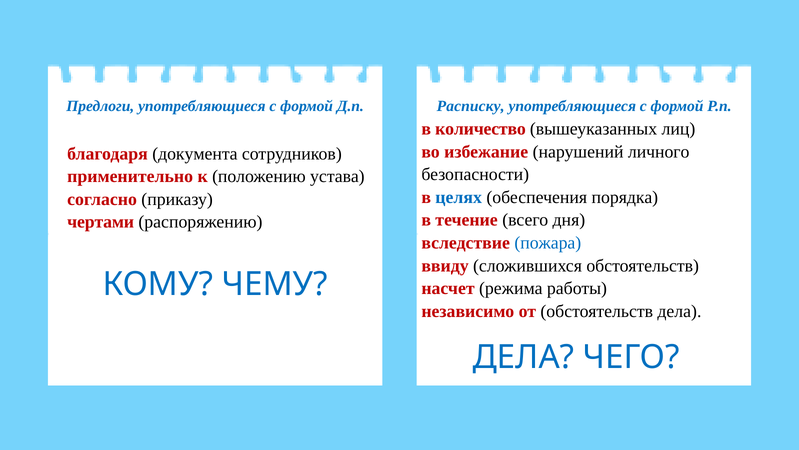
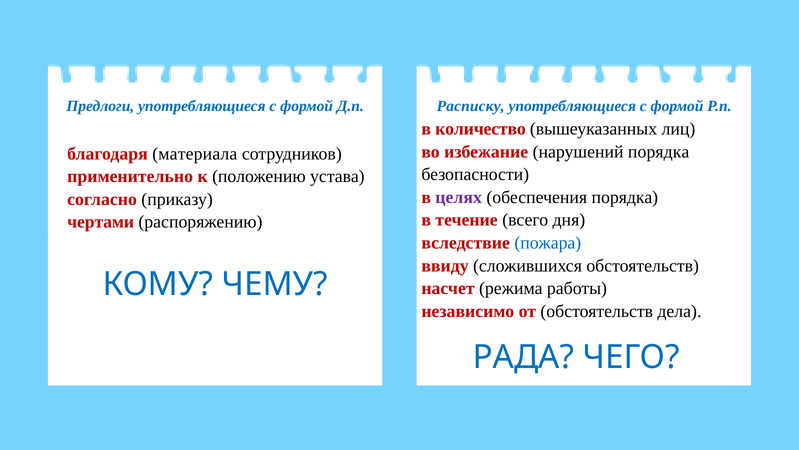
нарушений личного: личного -> порядка (659, 151)
документа: документа -> материала (195, 153)
целях colour: blue -> purple (459, 197)
ДЕЛА: ДЕЛА -> РАДА (523, 357)
